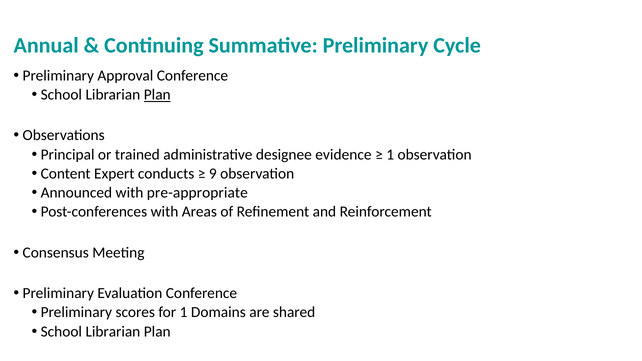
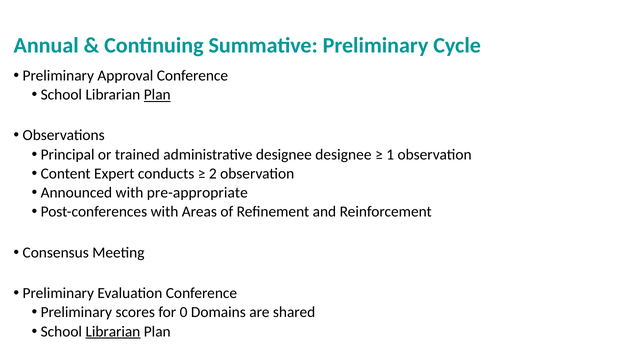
designee evidence: evidence -> designee (343, 155)
9: 9 -> 2 (213, 174)
for 1: 1 -> 0 (184, 312)
Librarian underline: none -> present (113, 332)
